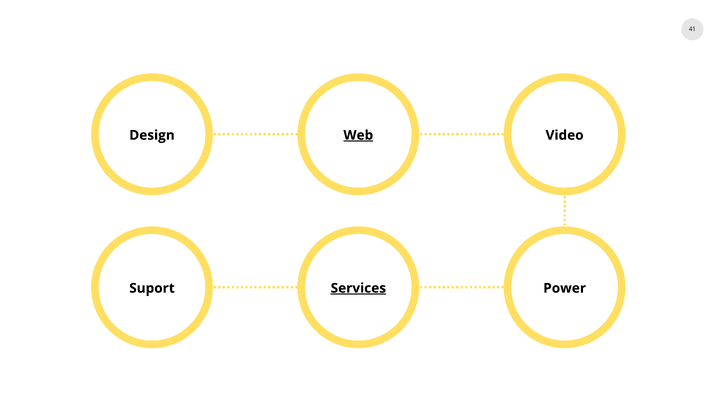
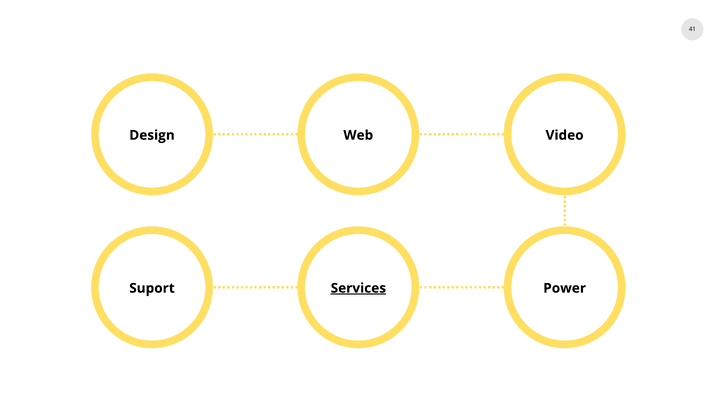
Web underline: present -> none (358, 135)
